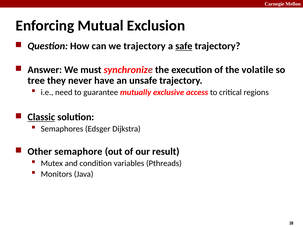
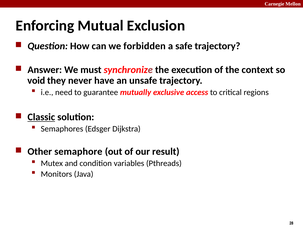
we trajectory: trajectory -> forbidden (145, 46)
safe underline: present -> none (184, 46)
volatile: volatile -> context (258, 70)
tree: tree -> void (36, 81)
